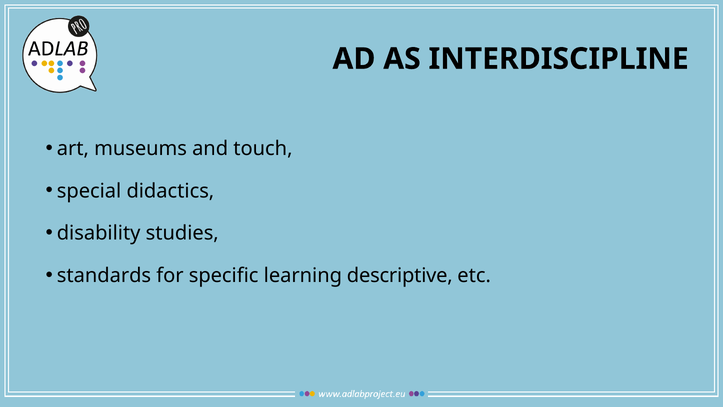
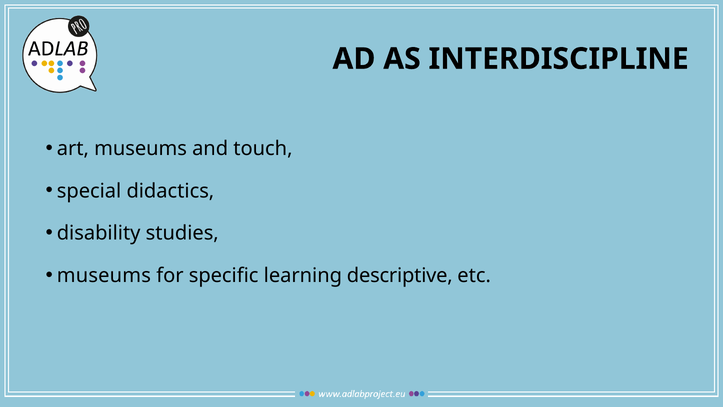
standards: standards -> museums (104, 275)
